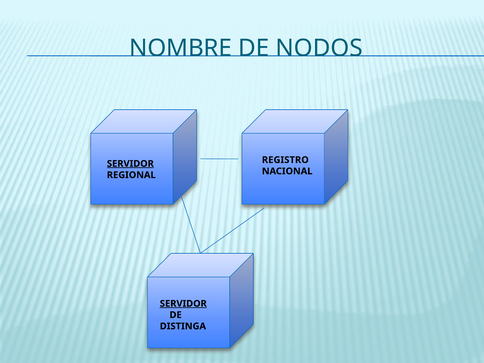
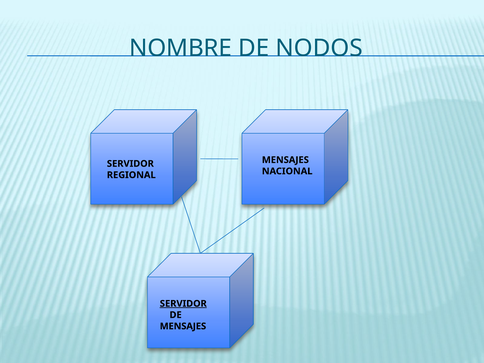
REGISTRO: REGISTRO -> MENSAJES (285, 160)
SERVIDOR underline: present -> none (130, 164)
DISTINGA: DISTINGA -> MENSAJES (183, 326)
